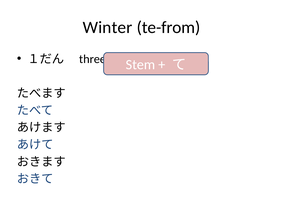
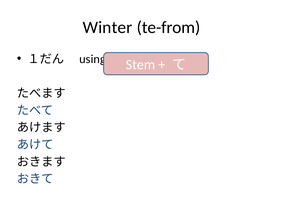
three: three -> using (93, 59)
